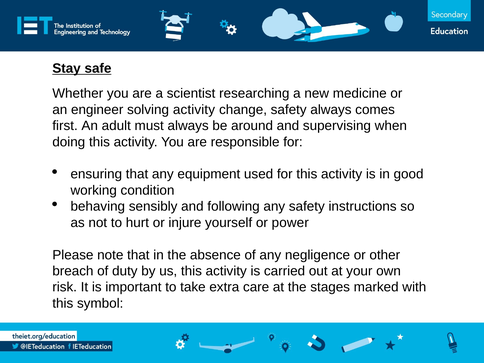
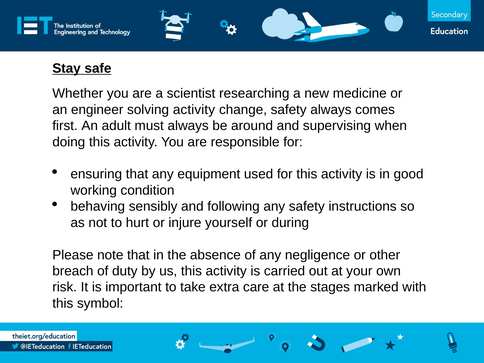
power: power -> during (290, 223)
